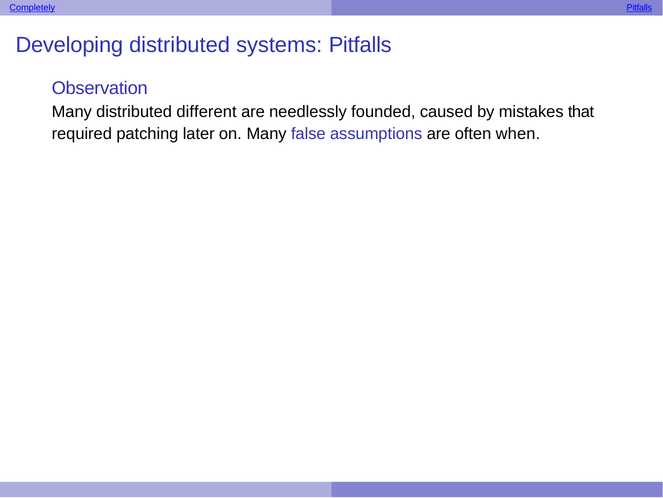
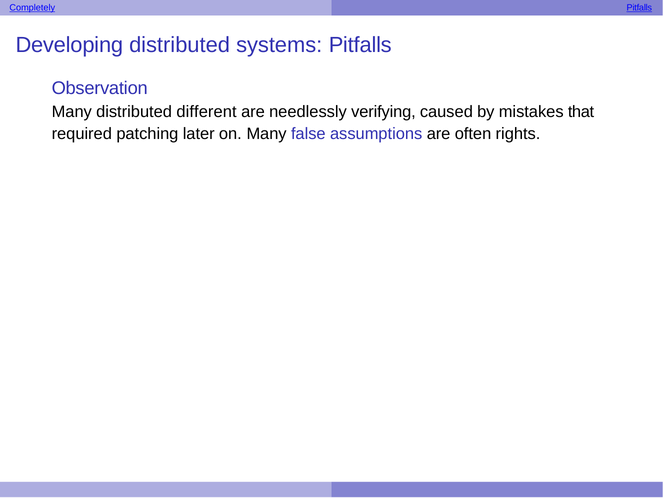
founded: founded -> verifying (383, 112)
when: when -> rights (518, 134)
